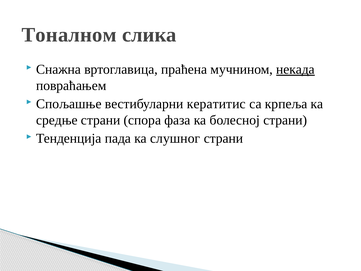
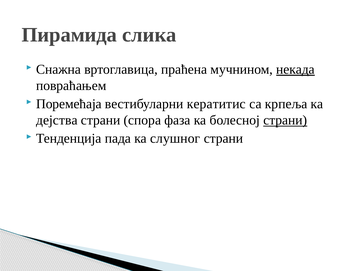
Тоналном: Тоналном -> Пирамида (69, 35)
Спољашње: Спољашње -> Поремећаја (69, 104)
средње: средње -> дејства (57, 120)
страни underline: none -> present (285, 120)
